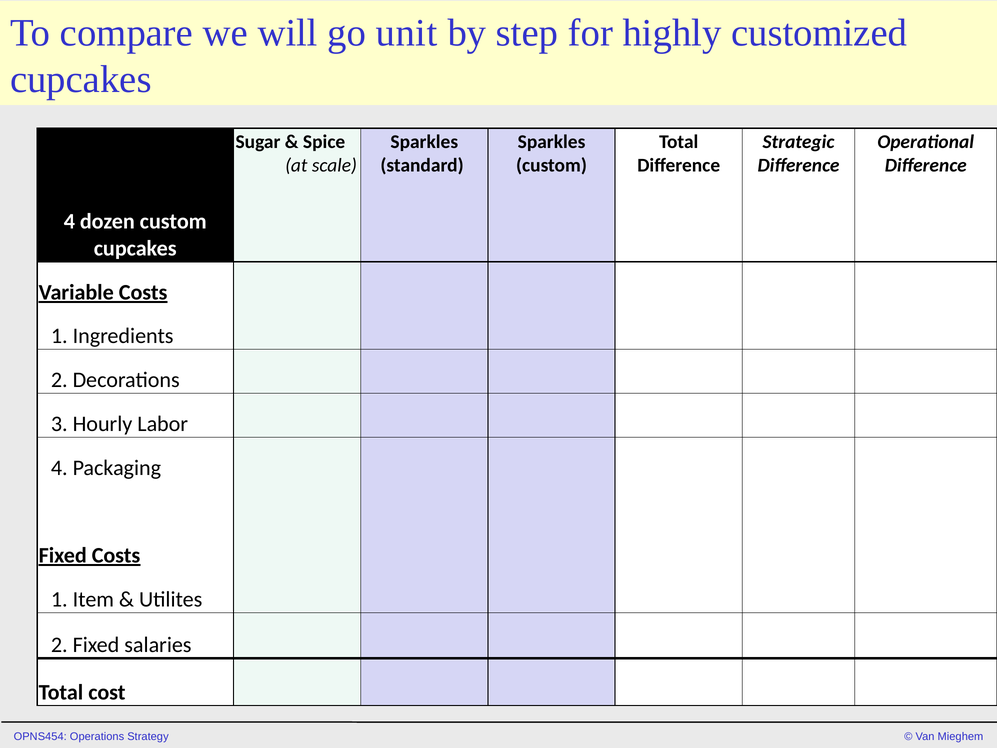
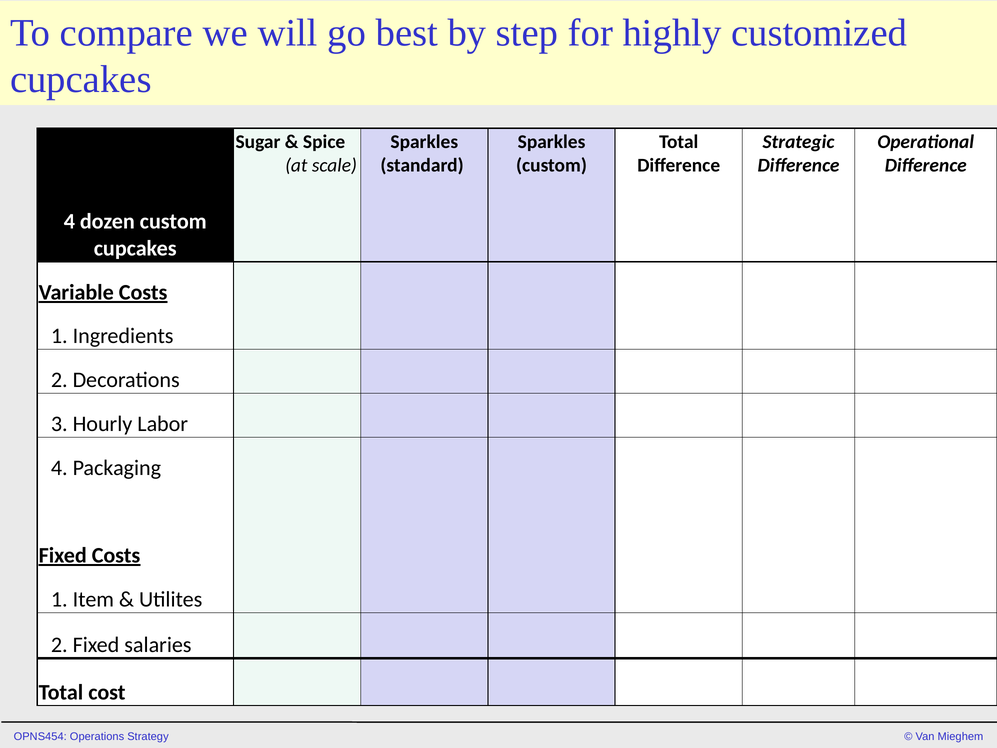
unit: unit -> best (407, 33)
